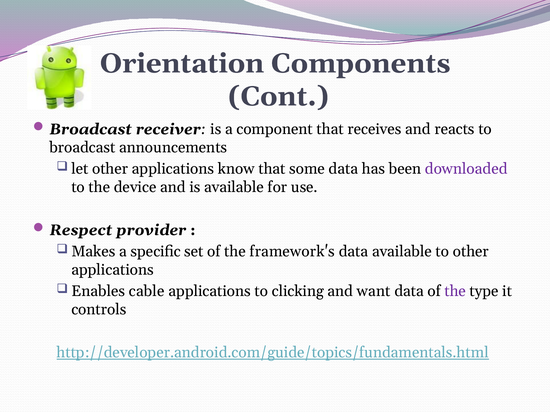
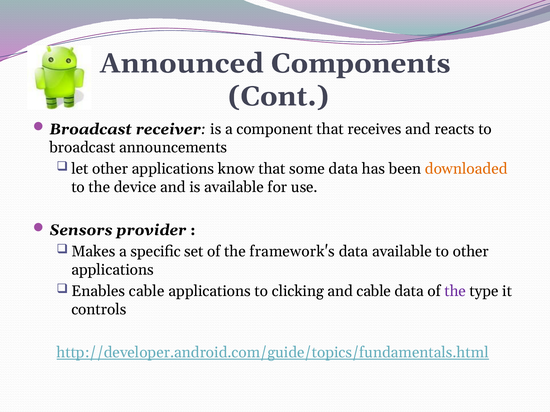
Orientation: Orientation -> Announced (182, 64)
downloaded colour: purple -> orange (466, 169)
Respect: Respect -> Sensors (81, 230)
and want: want -> cable (374, 292)
